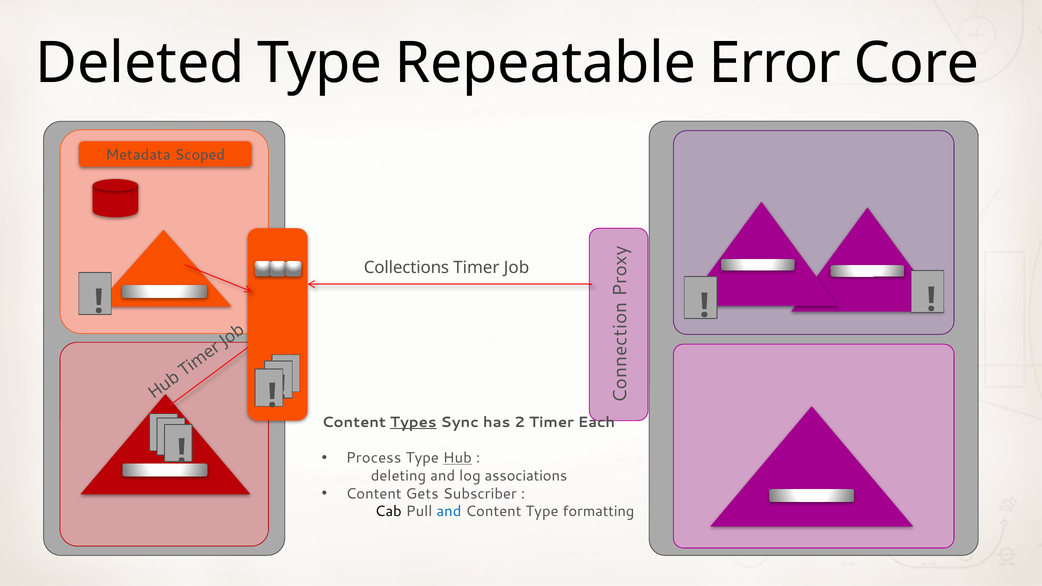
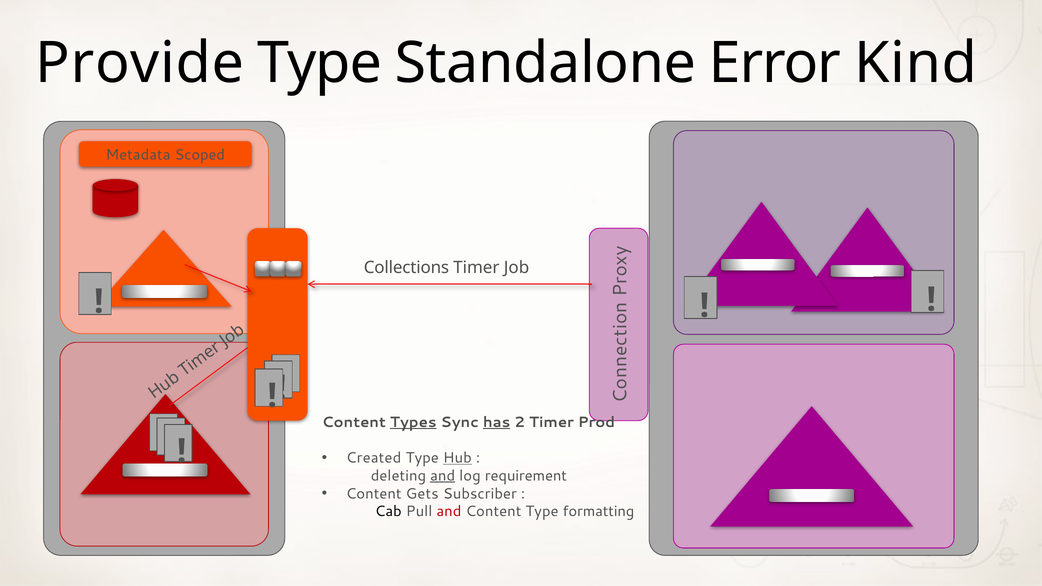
Deleted: Deleted -> Provide (140, 63)
Repeatable: Repeatable -> Standalone (546, 63)
Core: Core -> Kind (916, 63)
has underline: none -> present (497, 422)
Each: Each -> Prod (596, 422)
Process: Process -> Created (374, 458)
and underline: none -> present (443, 476)
associations: associations -> requirement (526, 476)
and colour: blue -> red (449, 512)
